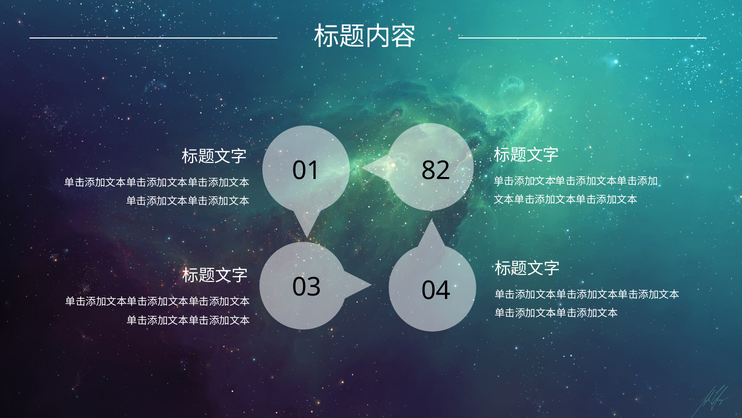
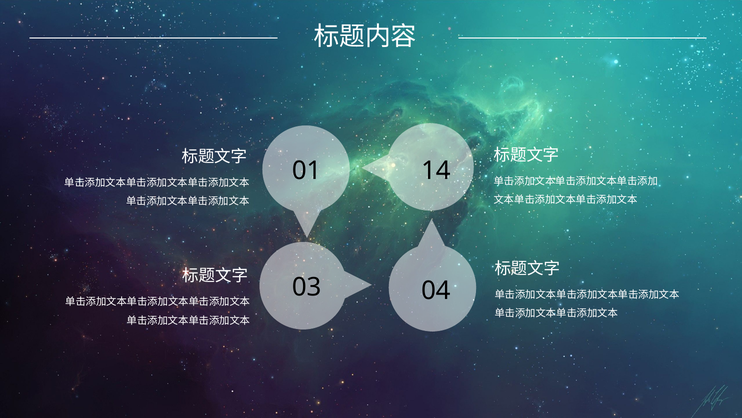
82: 82 -> 14 (436, 170)
